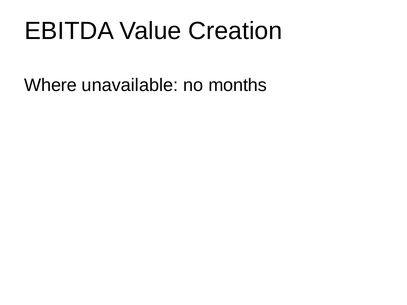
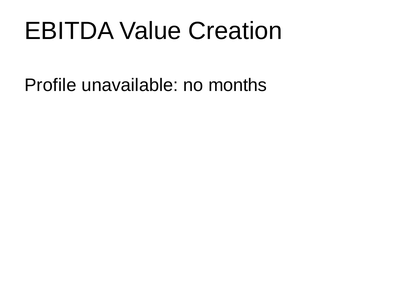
Where: Where -> Profile (50, 85)
